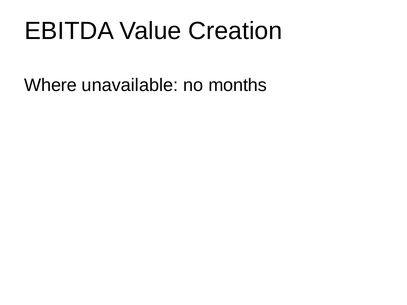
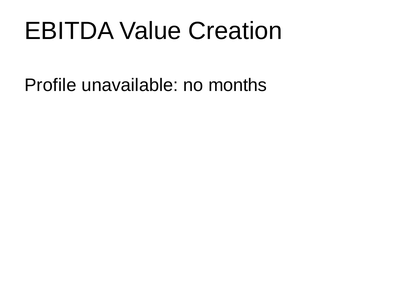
Where: Where -> Profile (50, 85)
